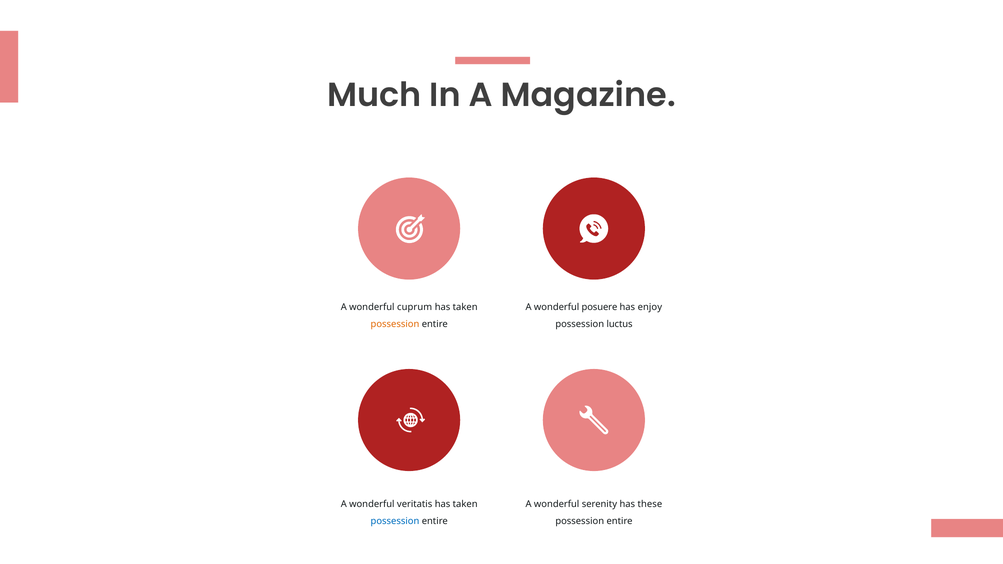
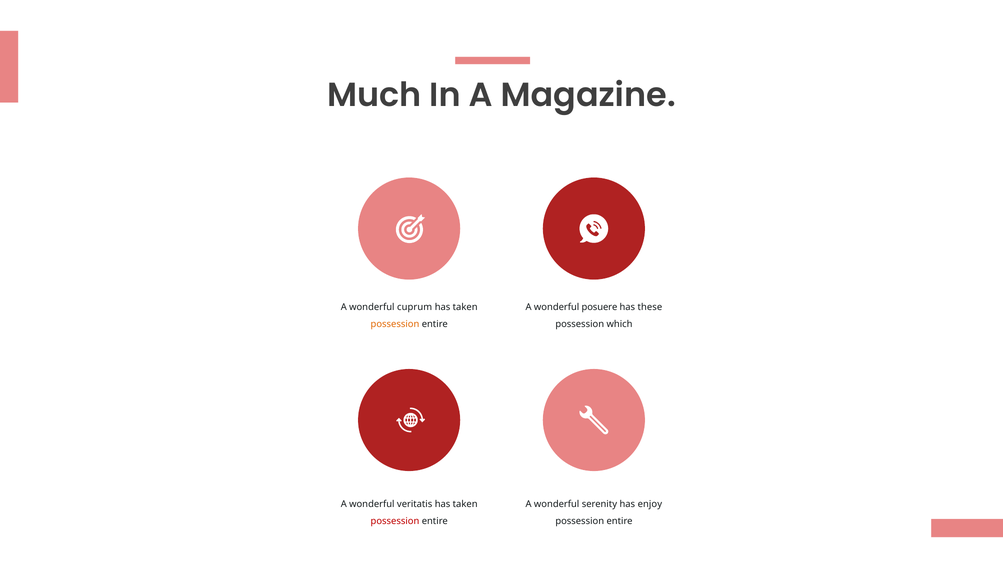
enjoy: enjoy -> these (650, 307)
luctus: luctus -> which (620, 324)
these: these -> enjoy (650, 504)
possession colour: blue -> red (395, 521)
